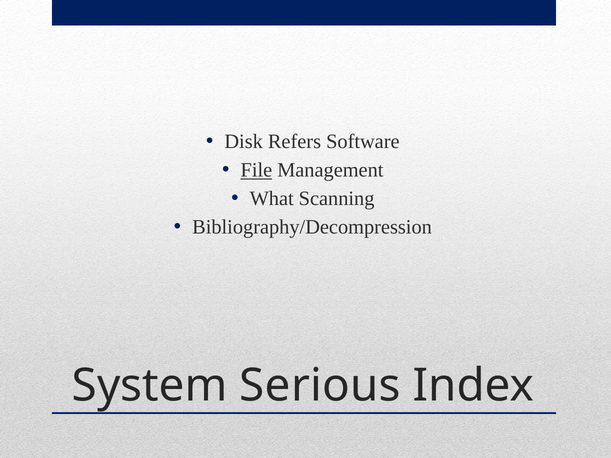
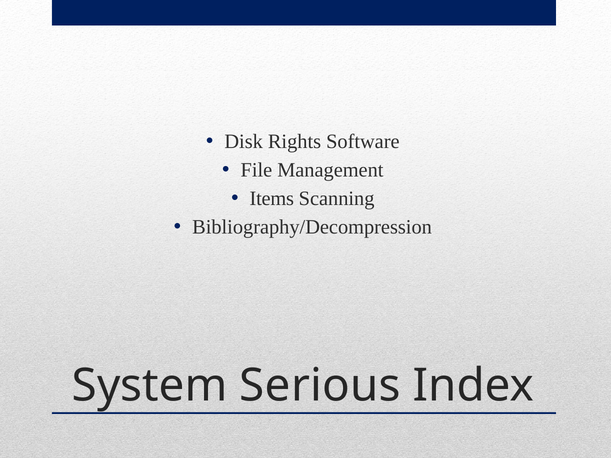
Refers: Refers -> Rights (294, 142)
File underline: present -> none (256, 170)
What: What -> Items (272, 199)
